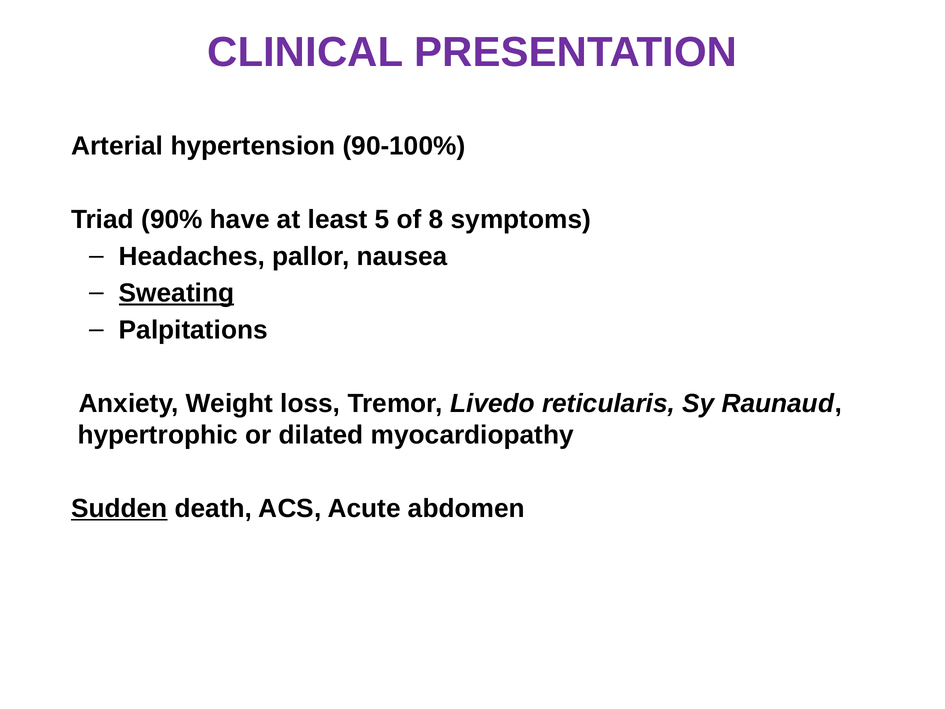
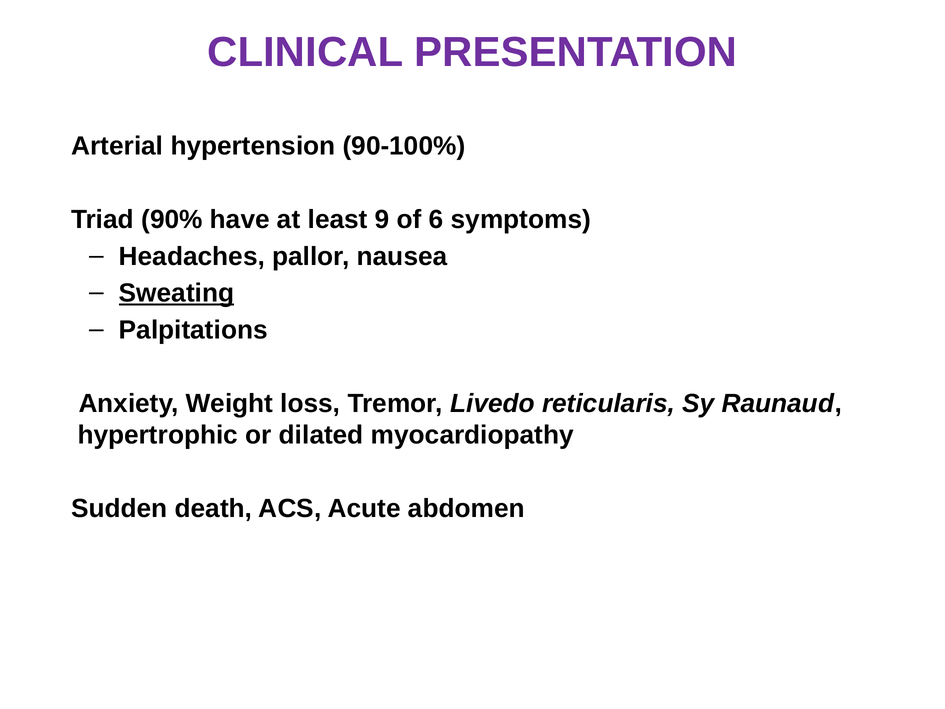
5: 5 -> 9 (382, 220)
8: 8 -> 6 (436, 220)
Sudden underline: present -> none (119, 508)
